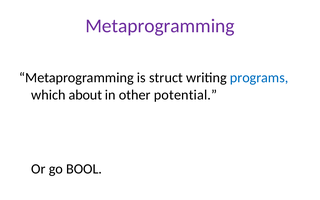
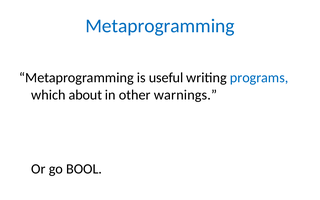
Metaprogramming colour: purple -> blue (160, 26)
struct: struct -> useful (166, 78)
potential: potential -> warnings (185, 95)
